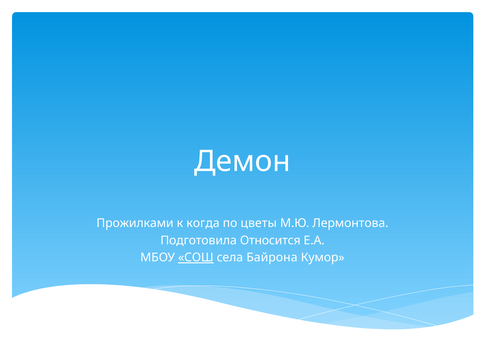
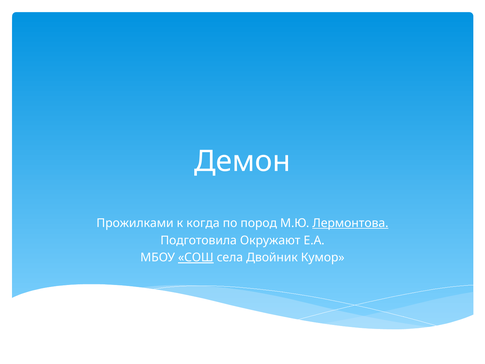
цветы: цветы -> пород (259, 223)
Лермонтова underline: none -> present (350, 223)
Относится: Относится -> Окружают (270, 240)
Байрона: Байрона -> Двойник (272, 257)
